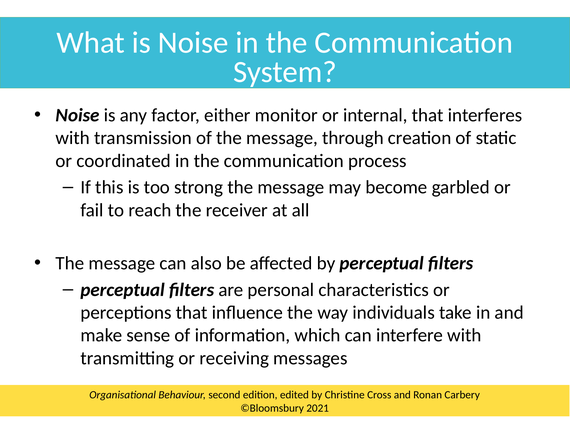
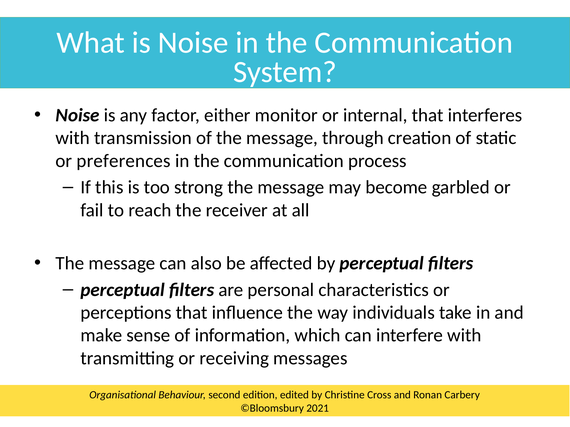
coordinated: coordinated -> preferences (124, 161)
